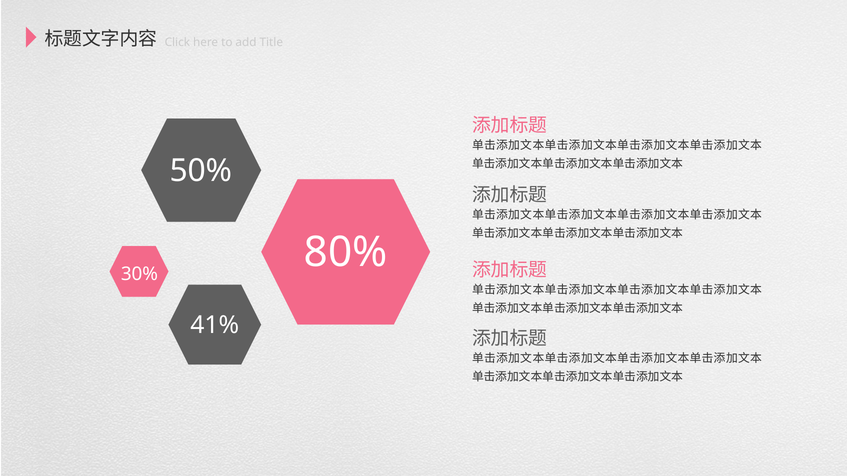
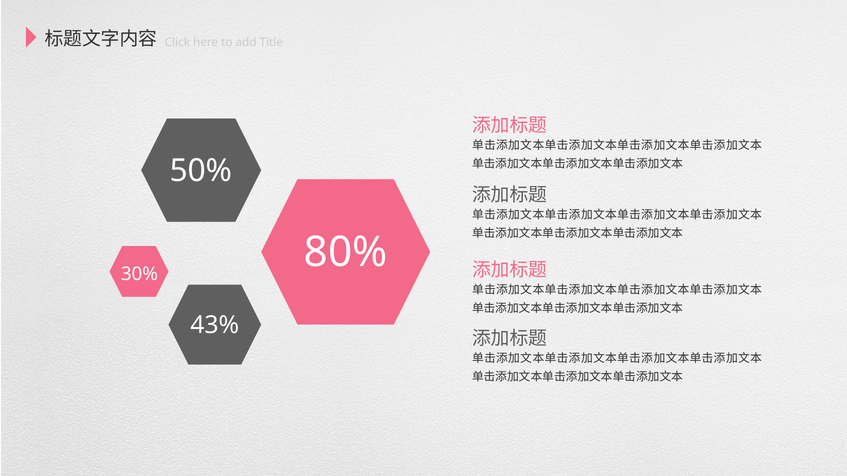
41%: 41% -> 43% (215, 326)
